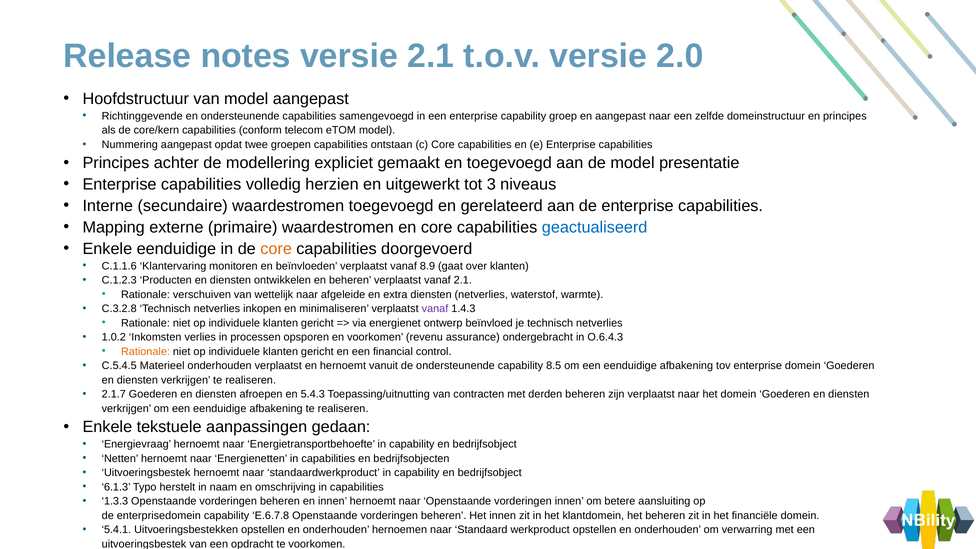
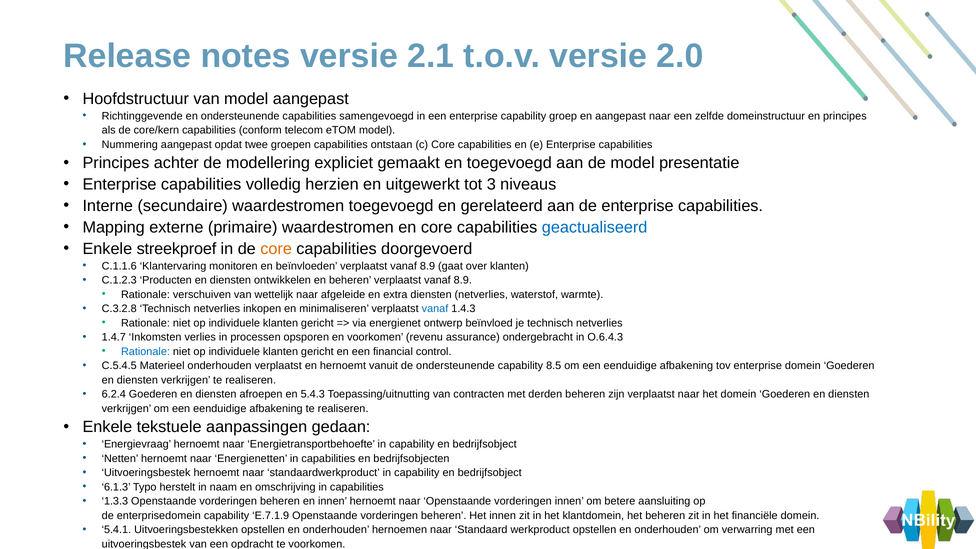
Enkele eenduidige: eenduidige -> streekproef (176, 249)
beheren verplaatst vanaf 2.1: 2.1 -> 8.9 (463, 280)
vanaf colour: purple -> blue (435, 309)
1.0.2: 1.0.2 -> 1.4.7 (114, 337)
Rationale colour: orange -> blue (145, 352)
2.1.7: 2.1.7 -> 6.2.4 (114, 394)
E.6.7.8: E.6.7.8 -> E.7.1.9 (271, 516)
